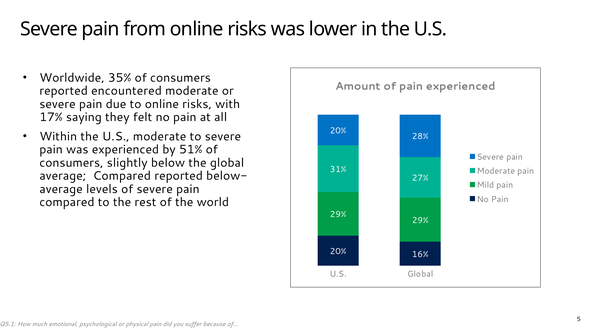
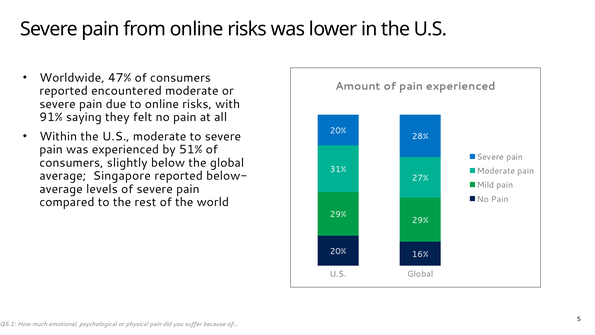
35%: 35% -> 47% (120, 78)
17%: 17% -> 91% (51, 117)
average Compared: Compared -> Singapore (122, 176)
